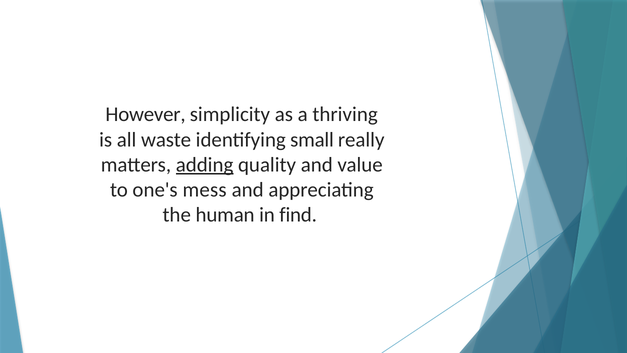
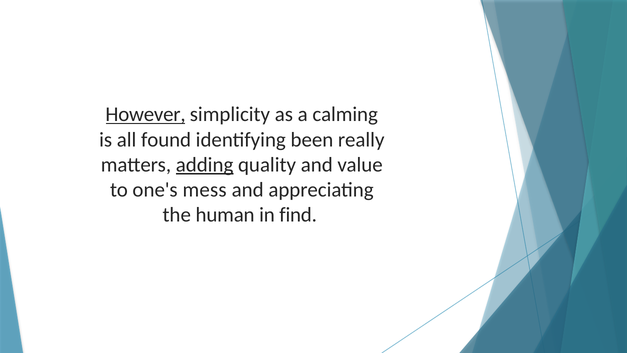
However underline: none -> present (146, 114)
thriving: thriving -> calming (345, 114)
waste: waste -> found (166, 140)
small: small -> been (312, 140)
